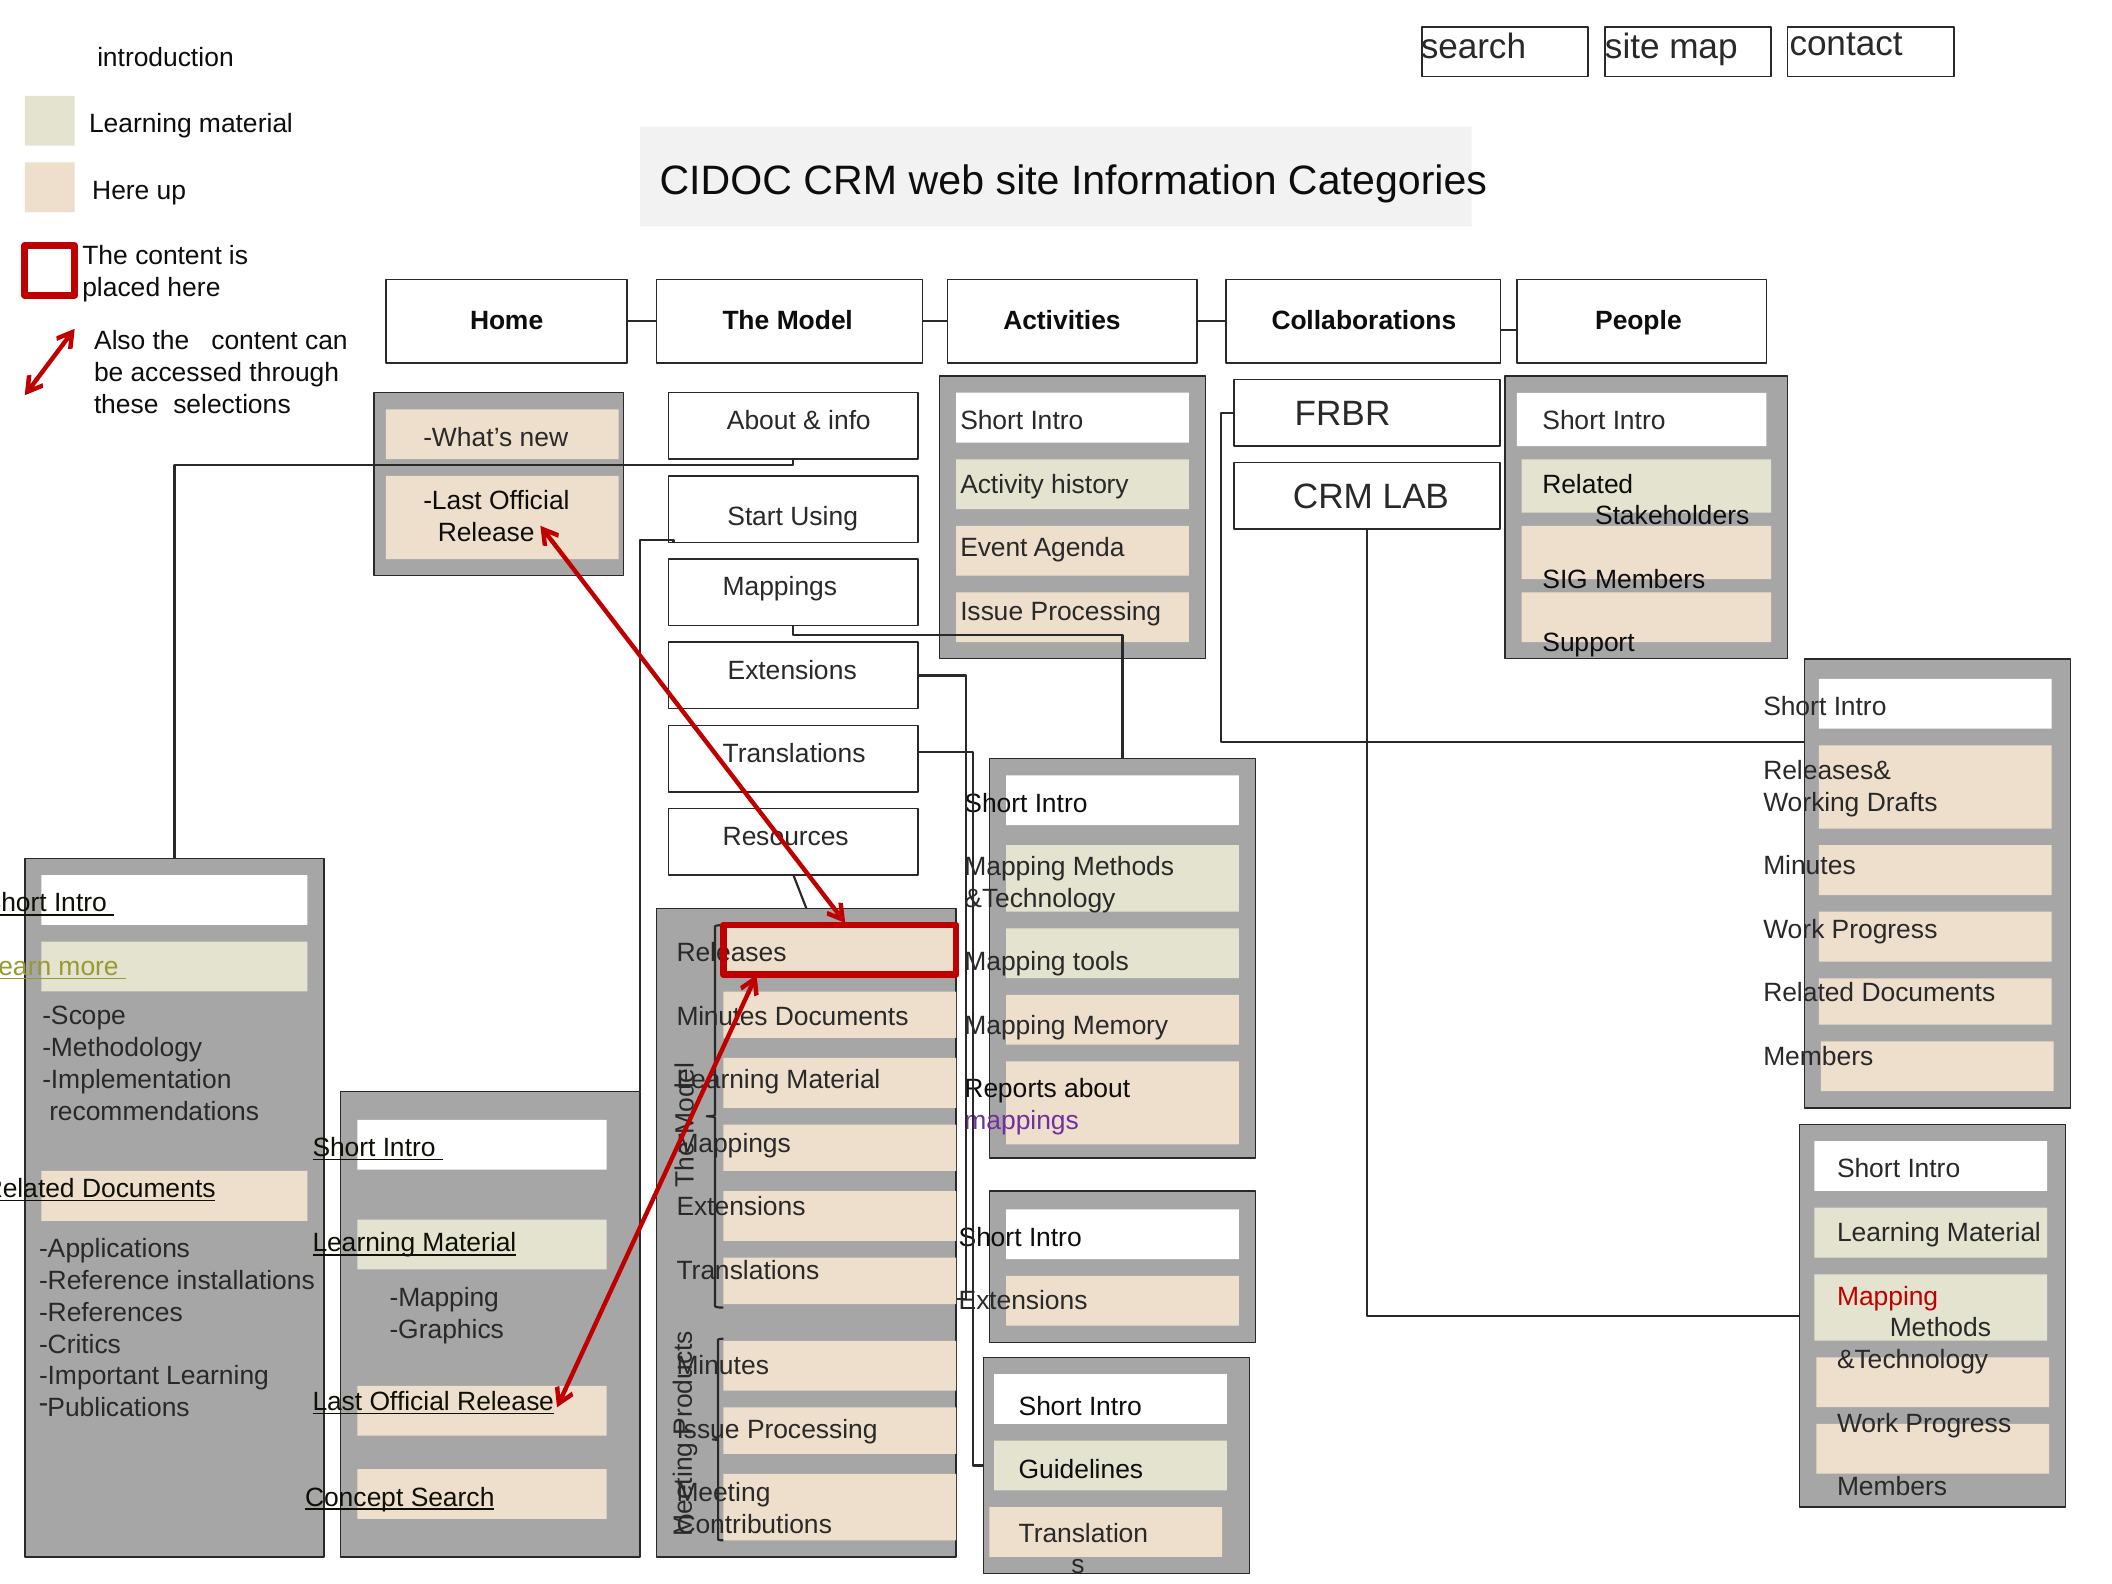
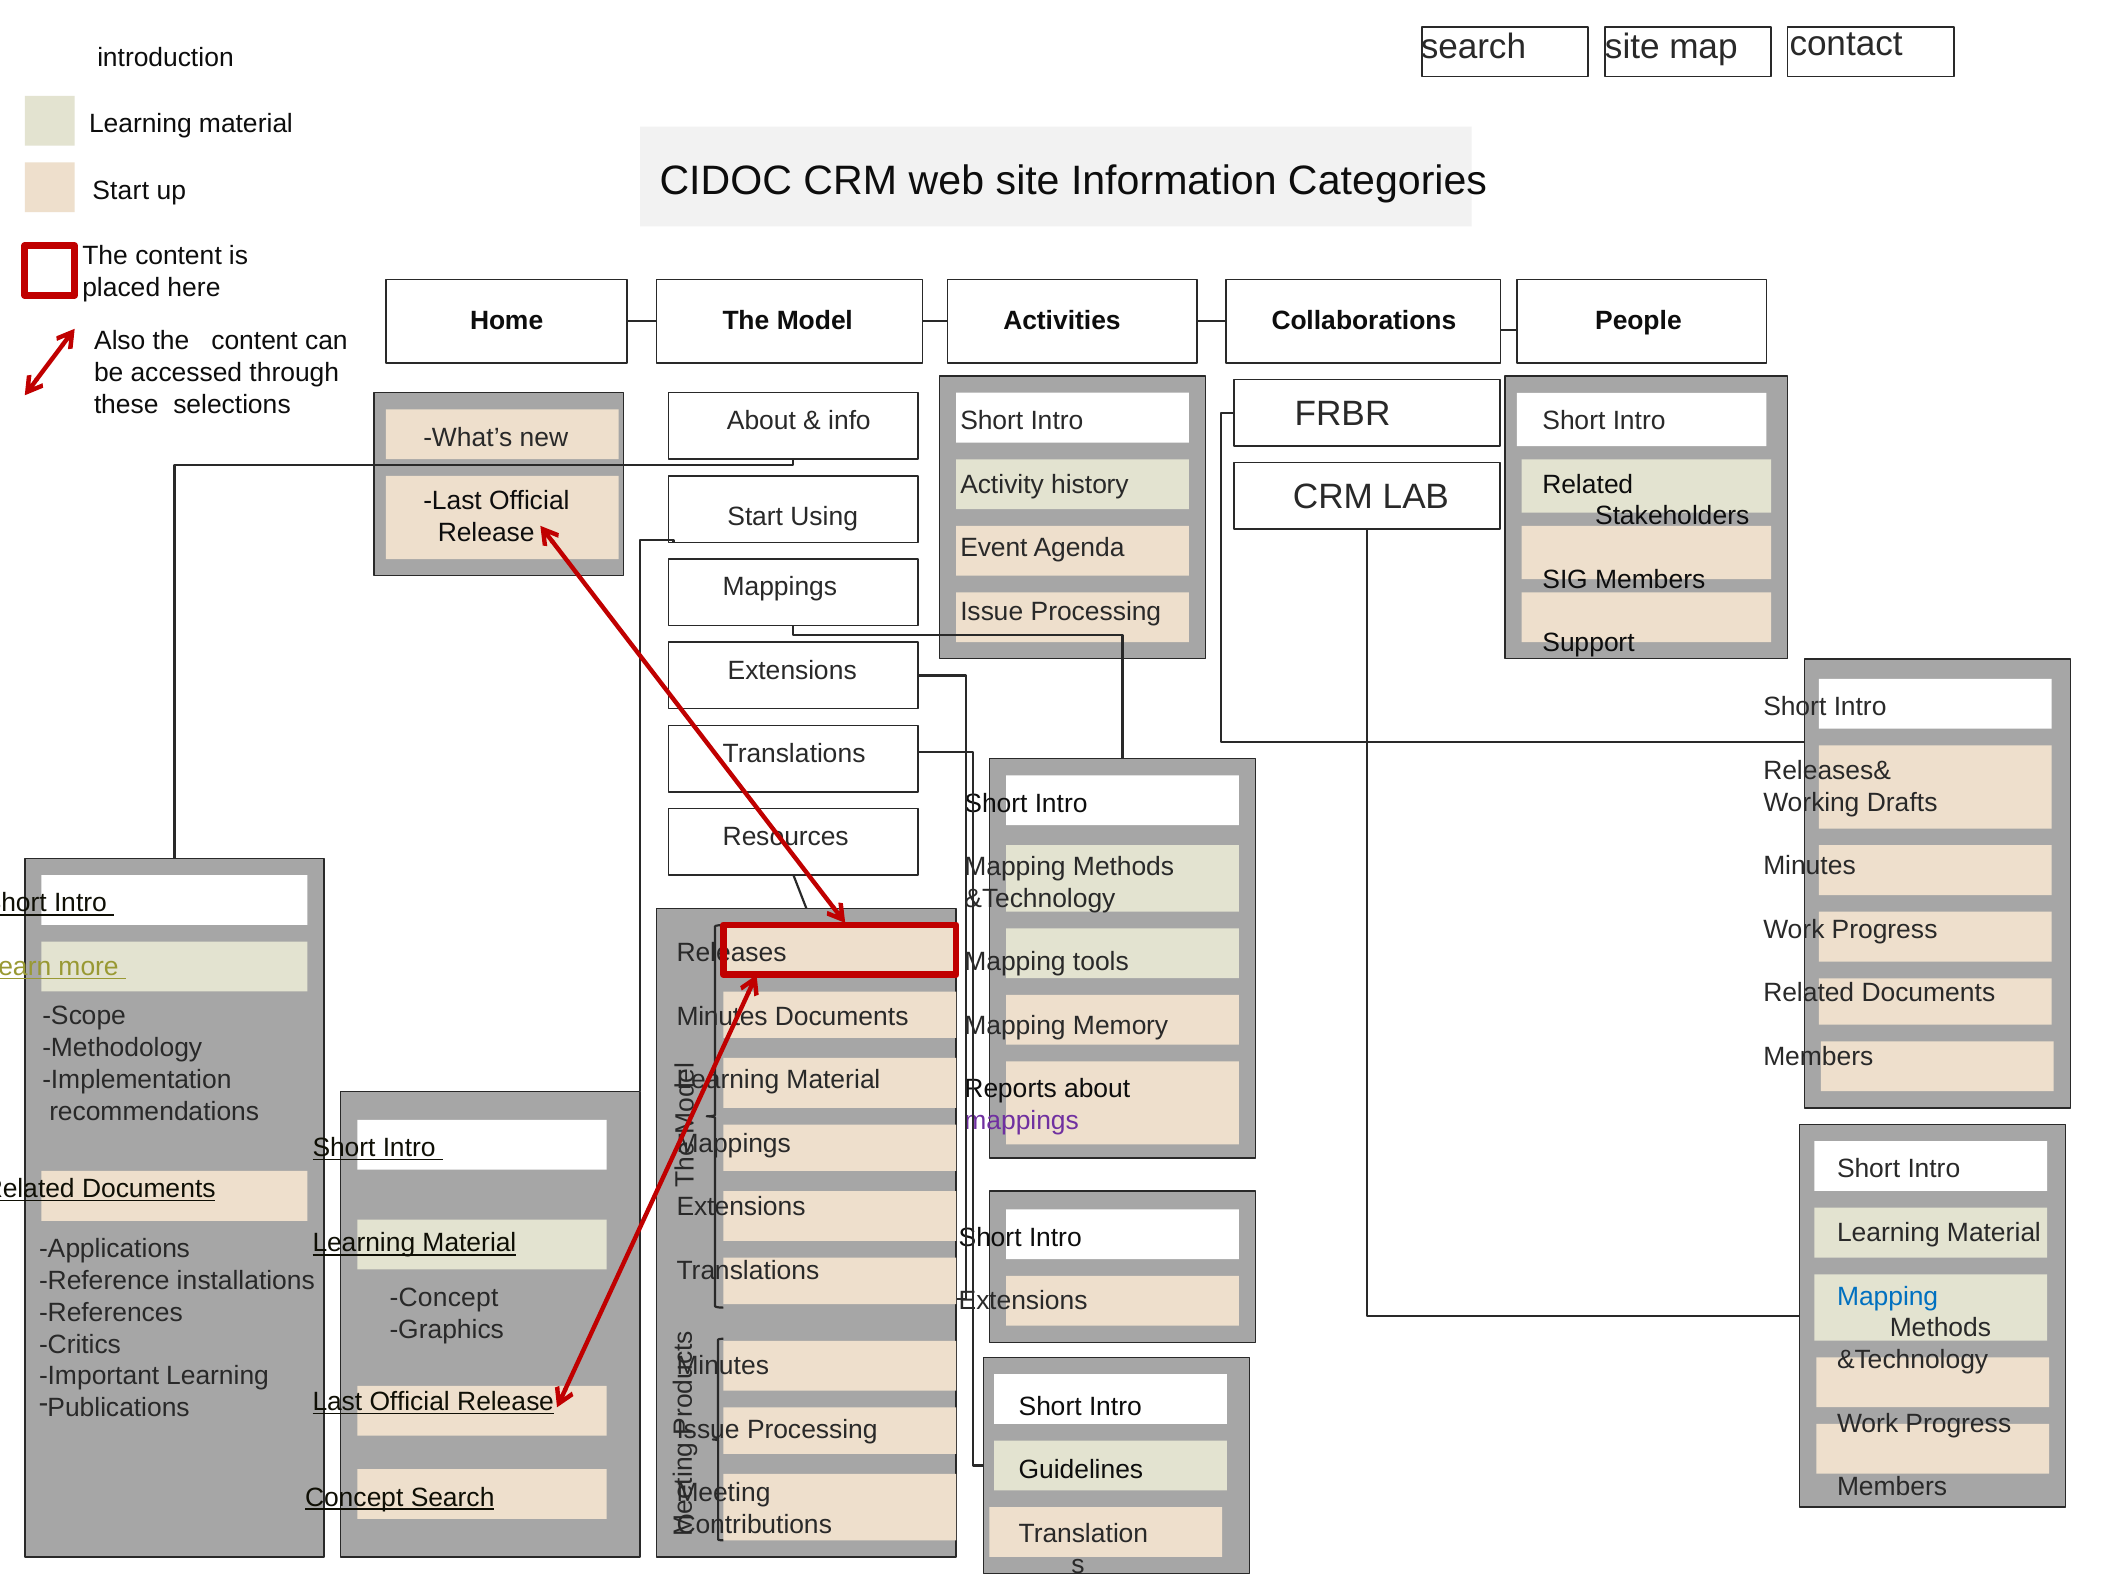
Here: Here -> Start (121, 191)
Mapping colour: red -> blue (1888, 1296)
Mapping: Mapping -> Concept (444, 1298)
